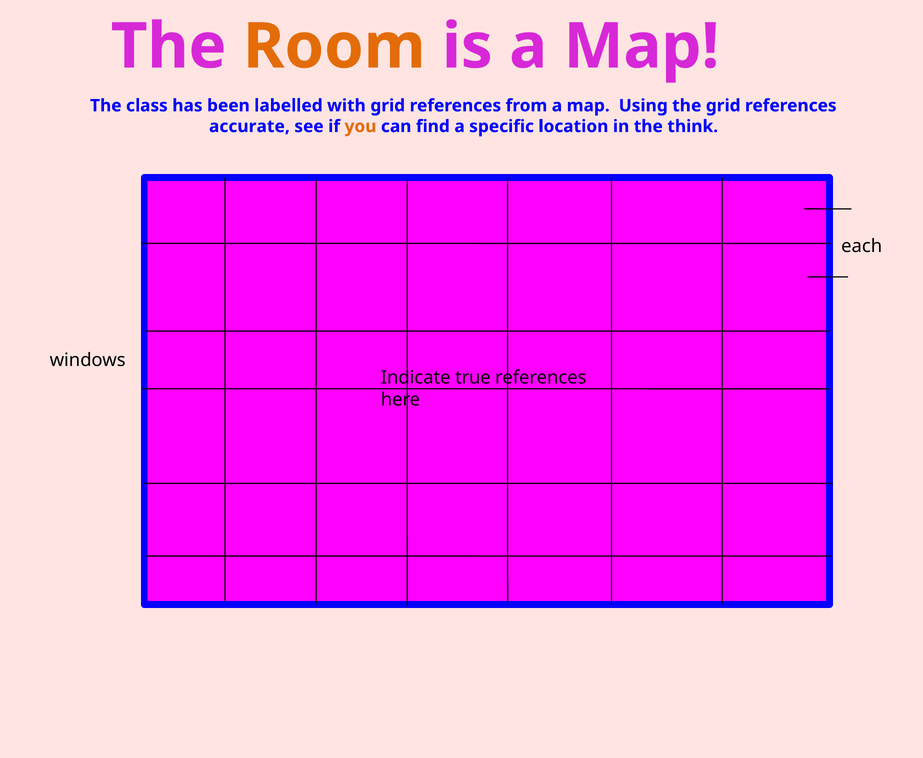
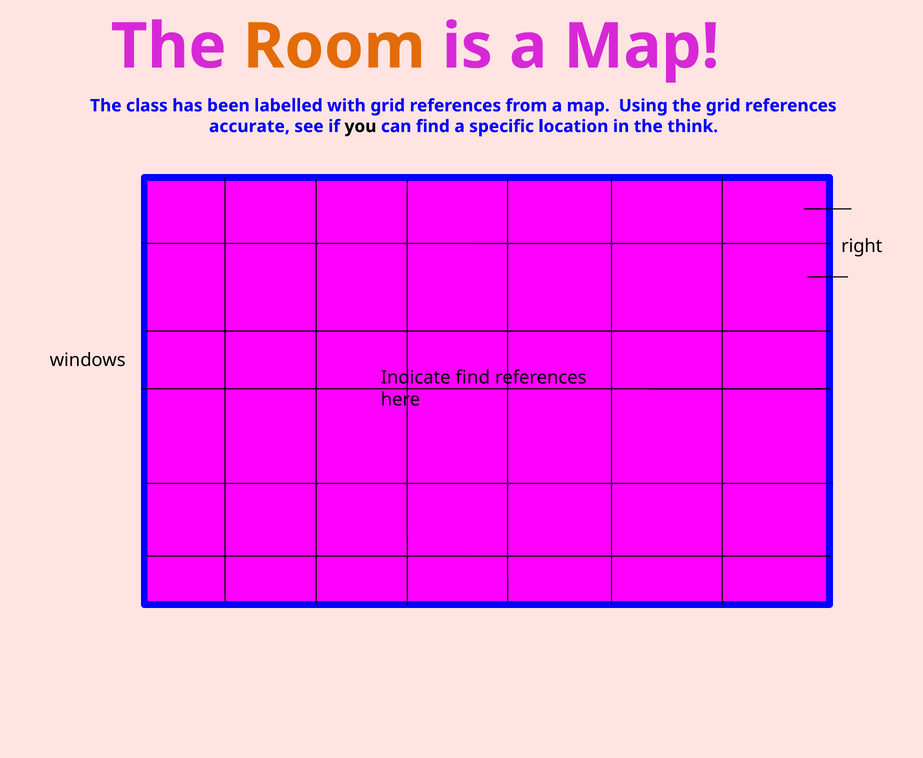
you colour: orange -> black (360, 126)
each: each -> right (862, 246)
Indicate true: true -> find (473, 378)
